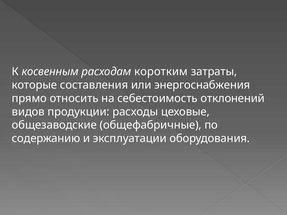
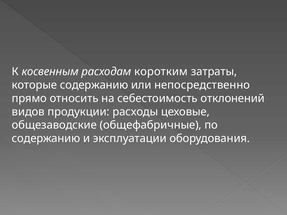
которые составления: составления -> содержанию (94, 85)
энергоснабжения: энергоснабжения -> непосредственно (202, 85)
